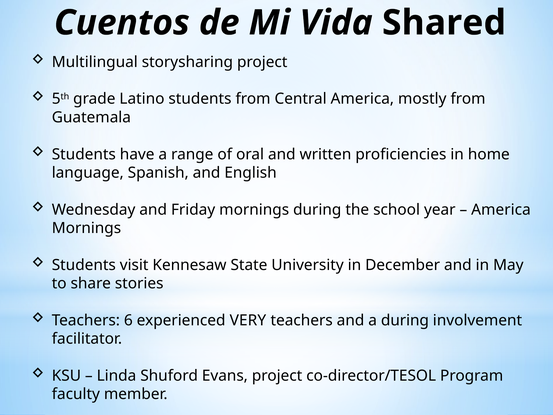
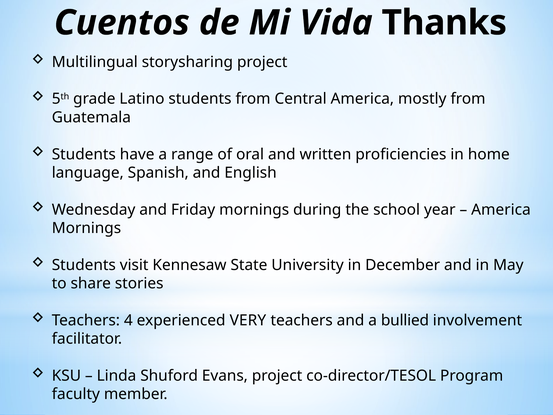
Shared: Shared -> Thanks (444, 23)
6: 6 -> 4 (128, 320)
a during: during -> bullied (405, 320)
